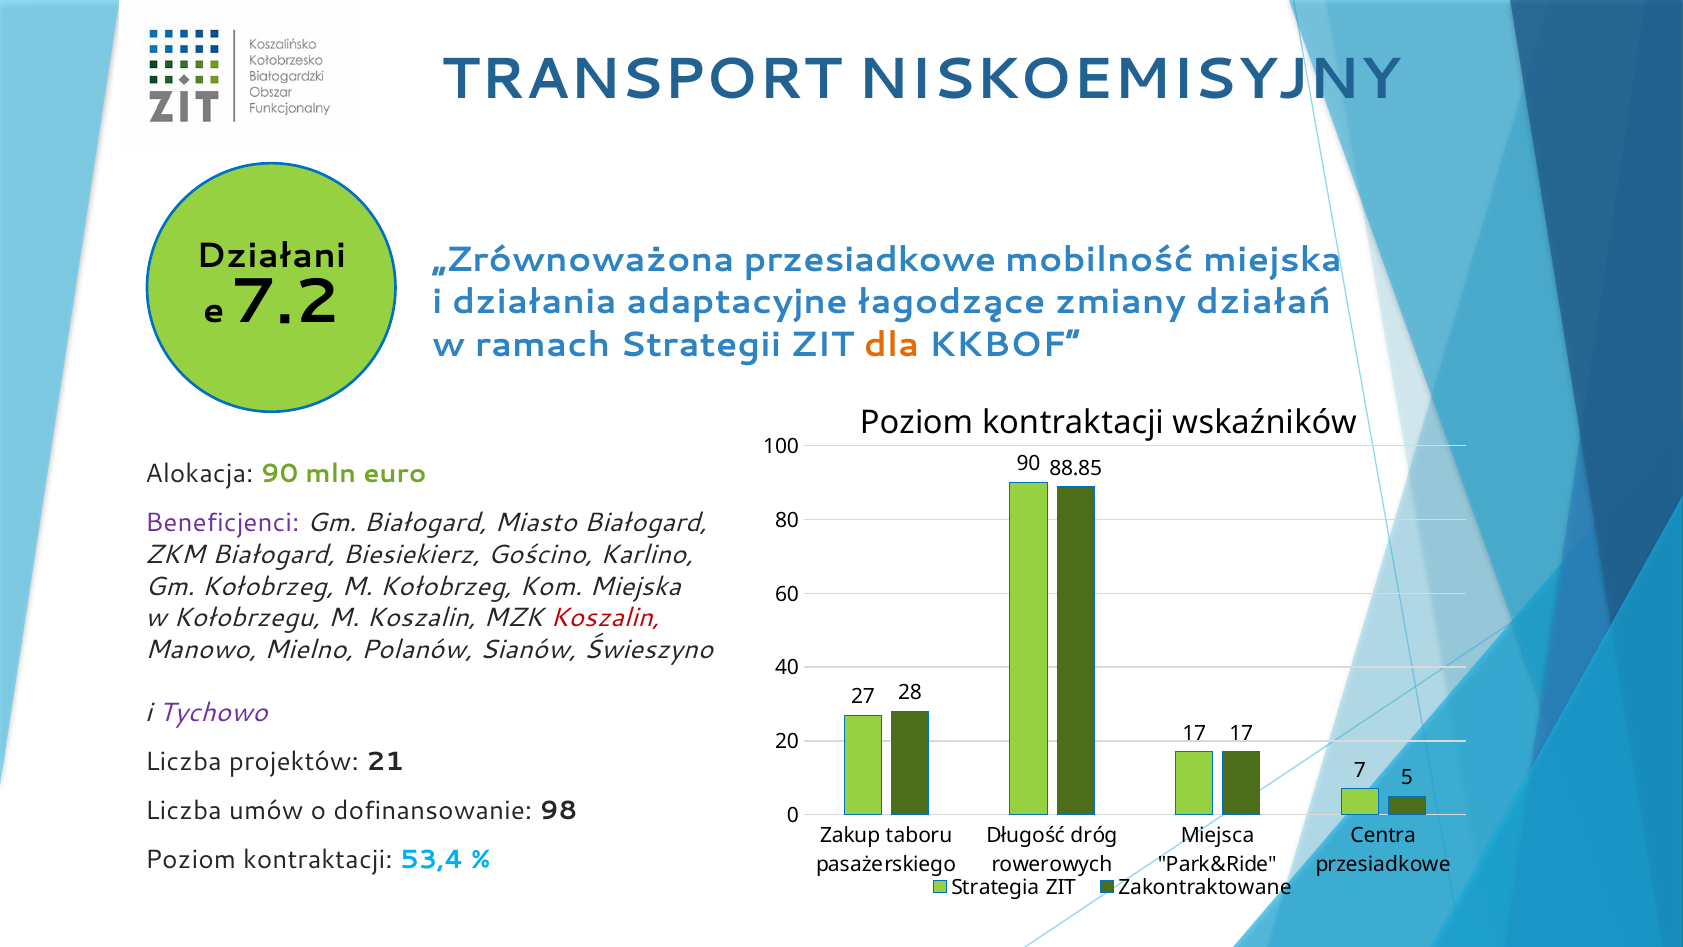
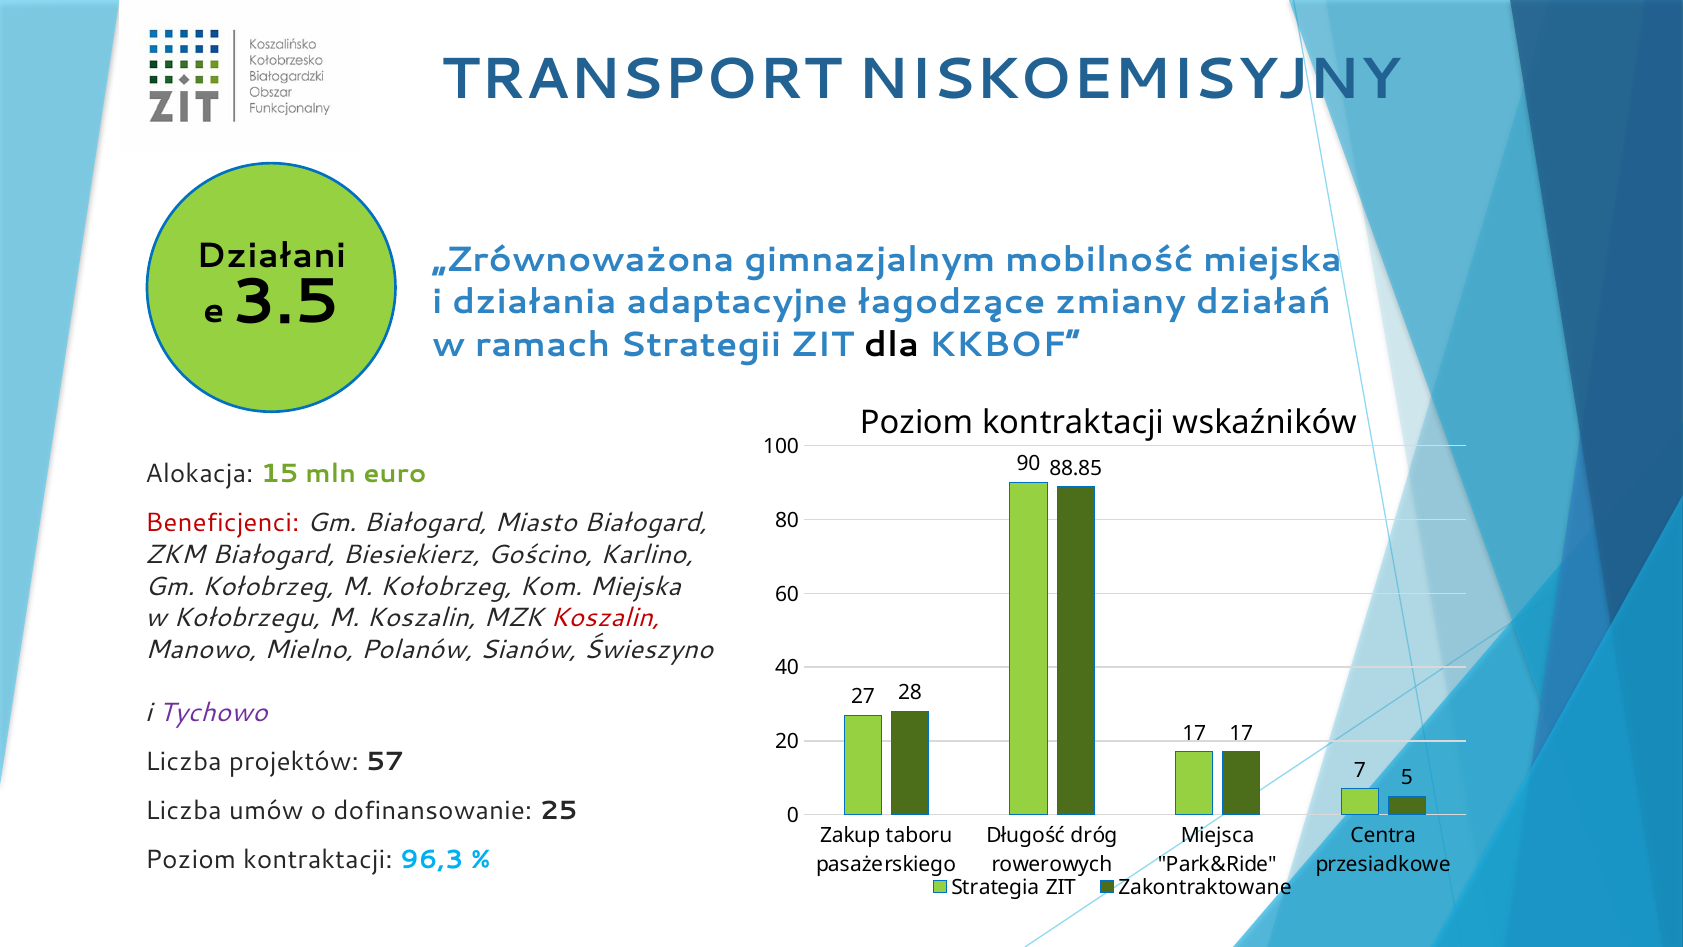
„Zrównoważona przesiadkowe: przesiadkowe -> gimnazjalnym (870, 260)
7.2: 7.2 -> 3.5 (286, 301)
dla colour: orange -> black (892, 344)
Alokacja 90: 90 -> 15 (280, 474)
Beneficjenci colour: purple -> red (222, 523)
21: 21 -> 57 (385, 762)
98: 98 -> 25 (559, 811)
53,4: 53,4 -> 96,3 (432, 860)
